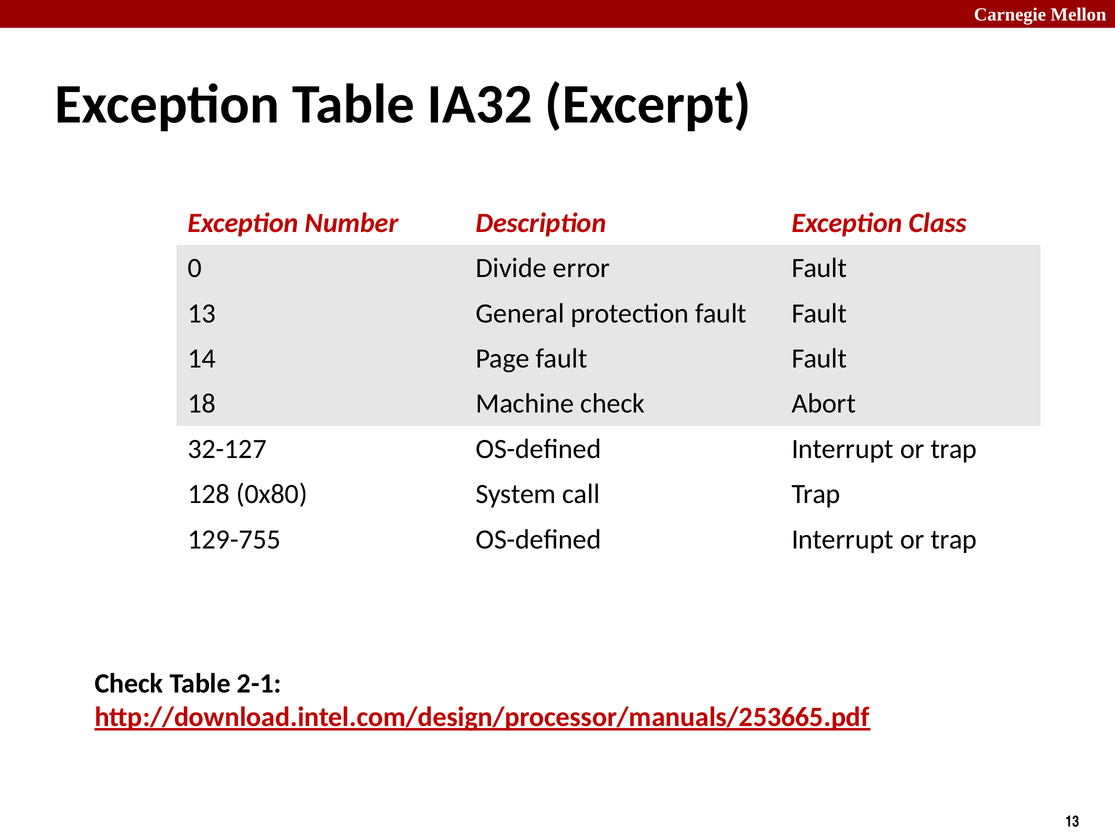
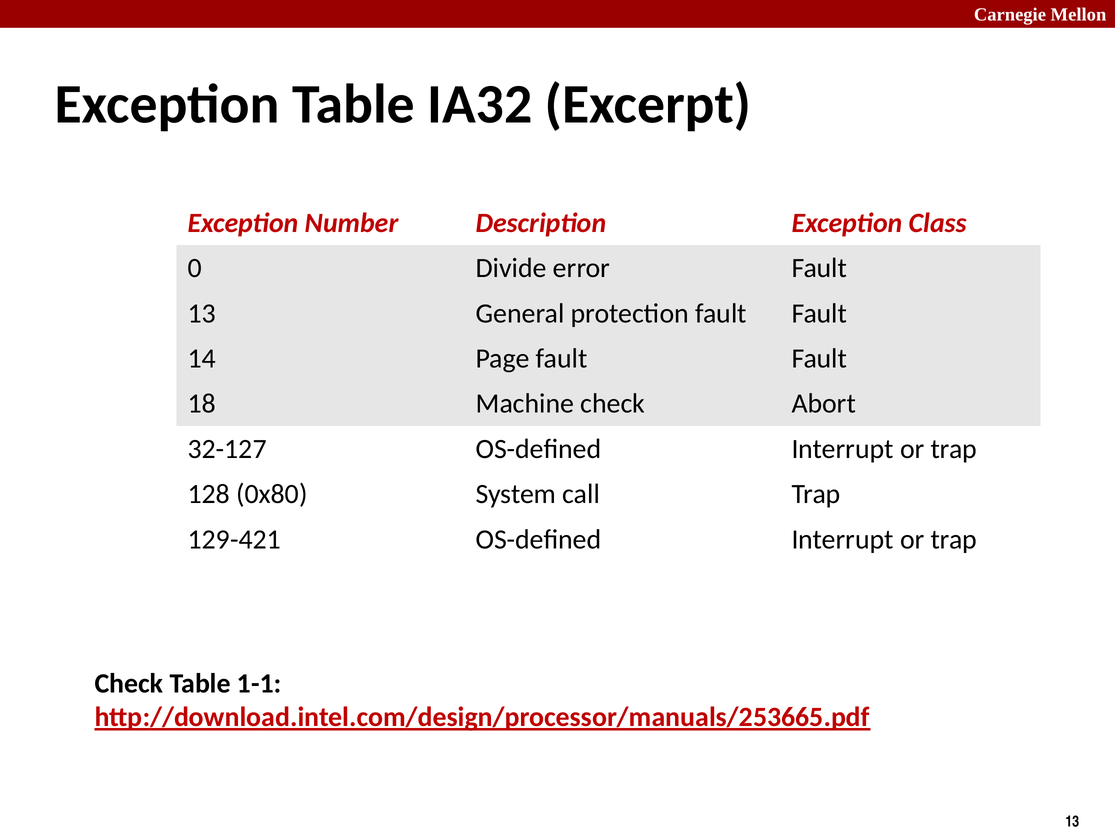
129-755: 129-755 -> 129-421 (234, 540)
2-1: 2-1 -> 1-1 (259, 684)
